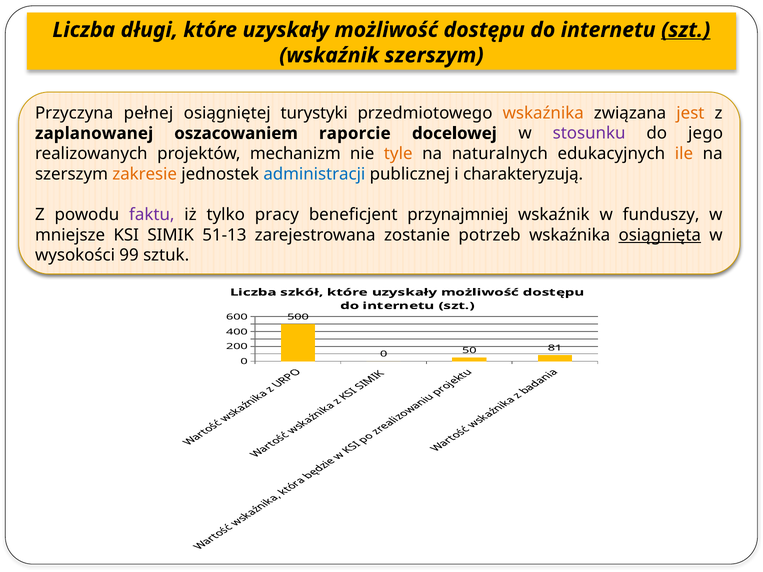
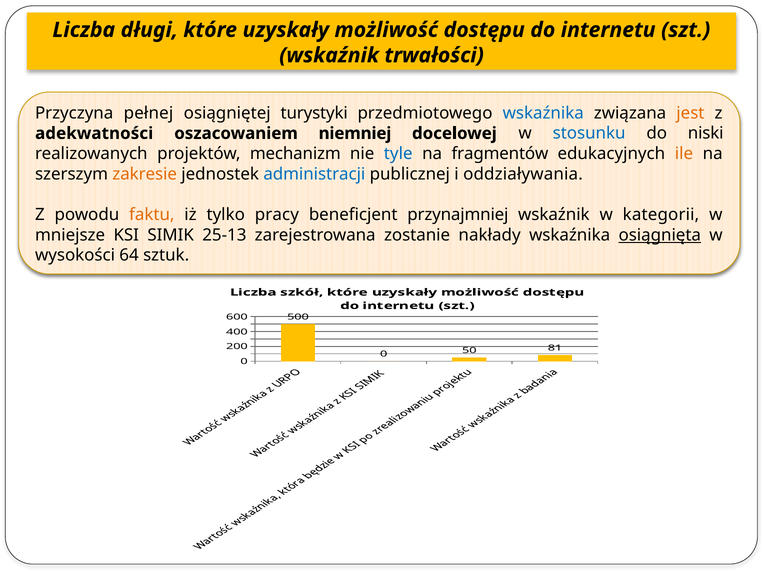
szt underline: present -> none (686, 30)
wskaźnik szerszym: szerszym -> trwałości (434, 55)
wskaźnika colour: orange -> blue (543, 113)
zaplanowanej: zaplanowanej -> adekwatności (94, 133)
raporcie: raporcie -> niemniej (355, 133)
stosunku colour: purple -> blue (589, 133)
jego: jego -> niski (706, 133)
tyle colour: orange -> blue (398, 154)
naturalnych: naturalnych -> fragmentów (500, 154)
charakteryzują: charakteryzują -> oddziaływania (523, 174)
faktu colour: purple -> orange (152, 215)
funduszy: funduszy -> kategorii (661, 215)
51-13: 51-13 -> 25-13 (224, 235)
potrzeb: potrzeb -> nakłady (490, 235)
99: 99 -> 64 (129, 255)
